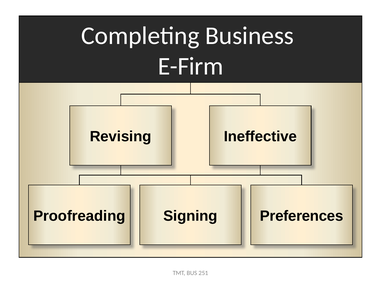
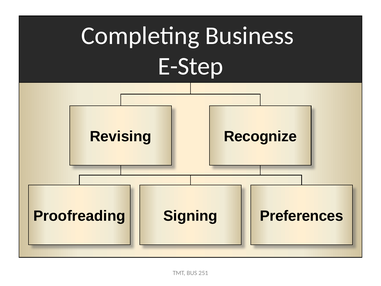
E-Firm: E-Firm -> E-Step (191, 66)
Ineffective: Ineffective -> Recognize (260, 136)
